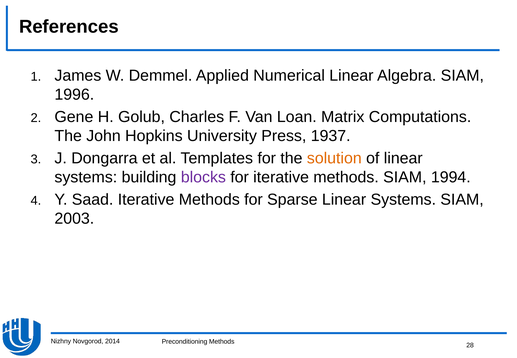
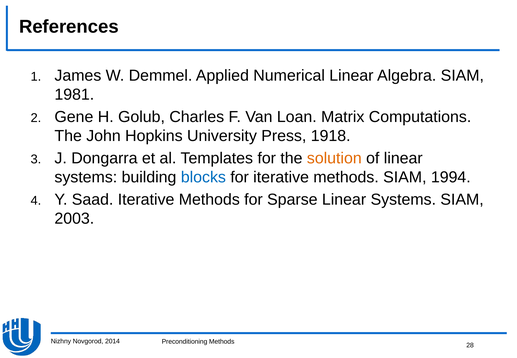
1996: 1996 -> 1981 (74, 95)
1937: 1937 -> 1918 (331, 136)
blocks colour: purple -> blue (203, 177)
